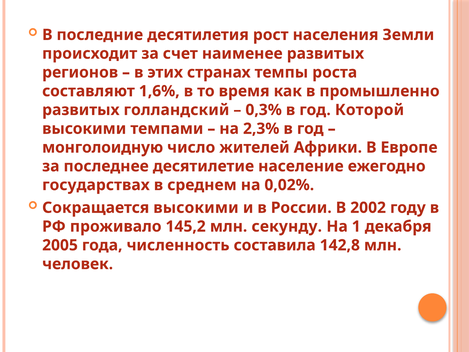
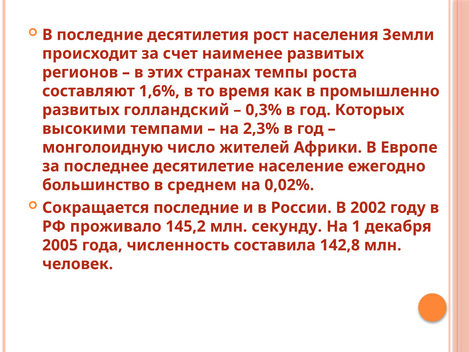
Которой: Которой -> Которых (370, 110)
государствах: государствах -> большинство (96, 185)
Сокращается высокими: высокими -> последние (196, 208)
